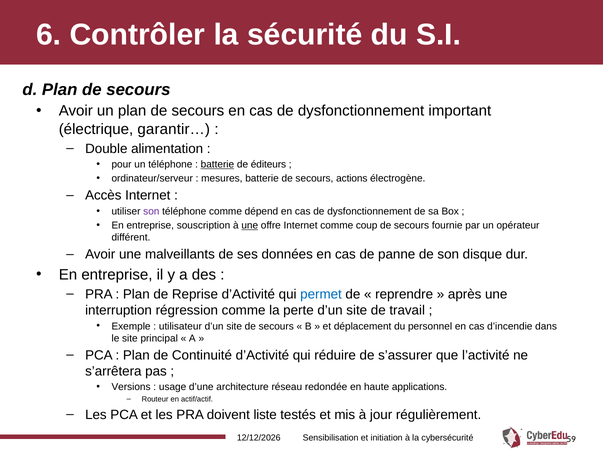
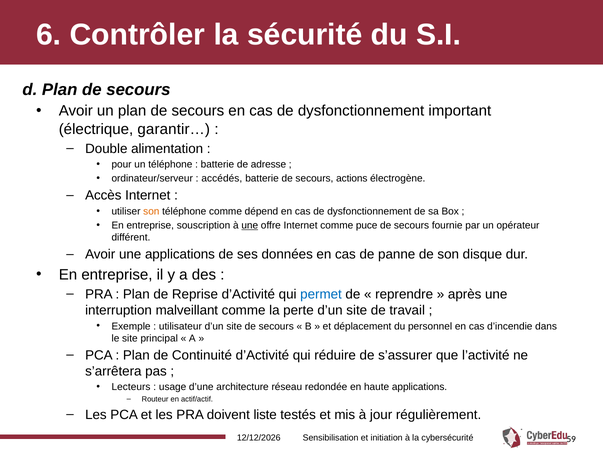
batterie underline: present -> none (217, 165)
éditeurs: éditeurs -> adresse (268, 165)
mesures: mesures -> accédés (222, 179)
son colour: purple -> orange (151, 212)
coup: coup -> puce (367, 226)
une malveillants: malveillants -> applications (180, 255)
régression: régression -> malveillant (187, 311)
Versions: Versions -> Lecteurs (131, 387)
